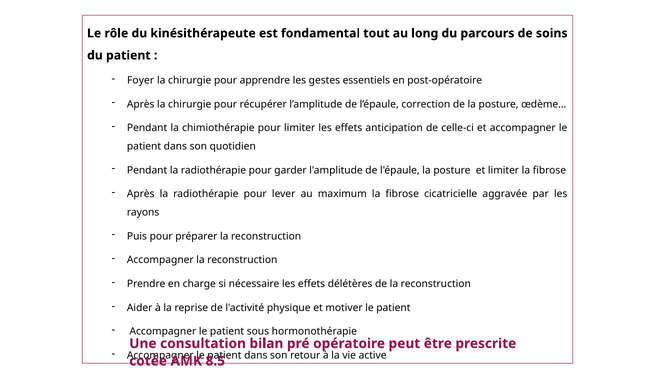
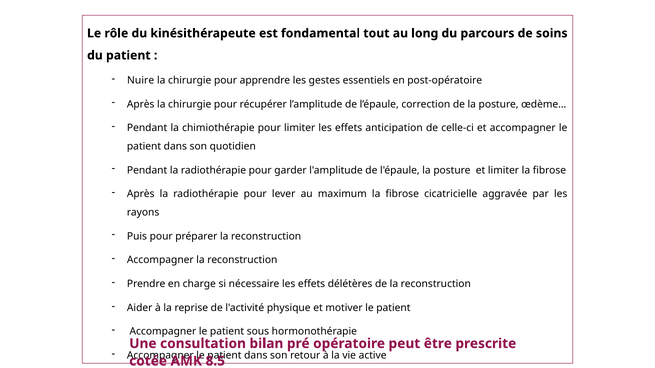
Foyer: Foyer -> Nuire (141, 80)
